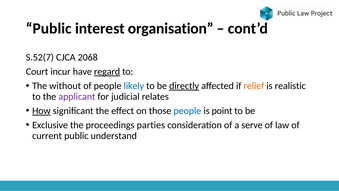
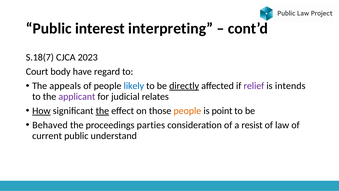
organisation: organisation -> interpreting (171, 28)
S.52(7: S.52(7 -> S.18(7 (40, 57)
2068: 2068 -> 2023 (88, 57)
incur: incur -> body (61, 72)
regard underline: present -> none (107, 72)
without: without -> appeals (65, 86)
relief colour: orange -> purple (254, 86)
realistic: realistic -> intends (290, 86)
the underline: none -> present (102, 111)
people colour: blue -> orange (187, 111)
Exclusive: Exclusive -> Behaved (50, 125)
serve: serve -> resist (252, 125)
